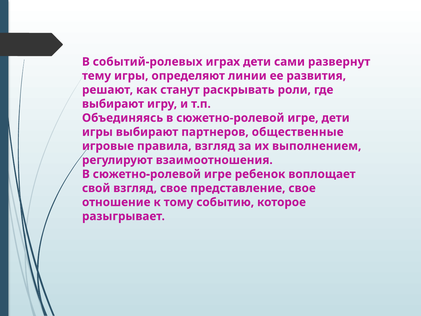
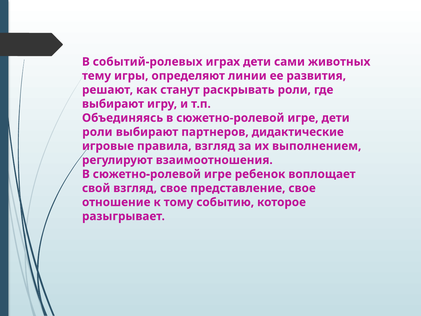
развернут: развернут -> животных (339, 62)
игры: игры -> роли (97, 132)
общественные: общественные -> дидактические (298, 132)
